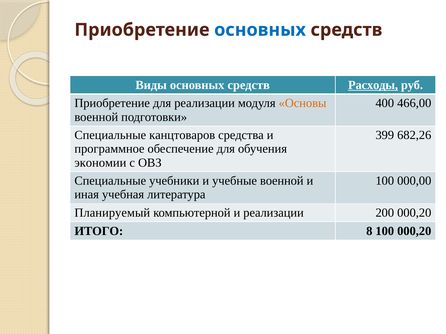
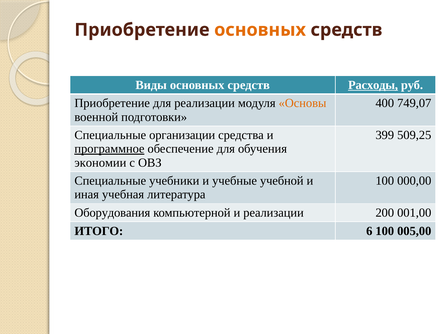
основных colour: blue -> orange (260, 30)
466,00: 466,00 -> 749,07 (414, 103)
канцтоваров: канцтоваров -> организации (182, 135)
682,26: 682,26 -> 509,25 (414, 135)
программное underline: none -> present (109, 149)
учебные военной: военной -> учебной (282, 181)
Планируемый: Планируемый -> Оборудования (112, 213)
200 000,20: 000,20 -> 001,00 (414, 213)
8: 8 -> 6 (369, 231)
100 000,20: 000,20 -> 005,00 (414, 231)
